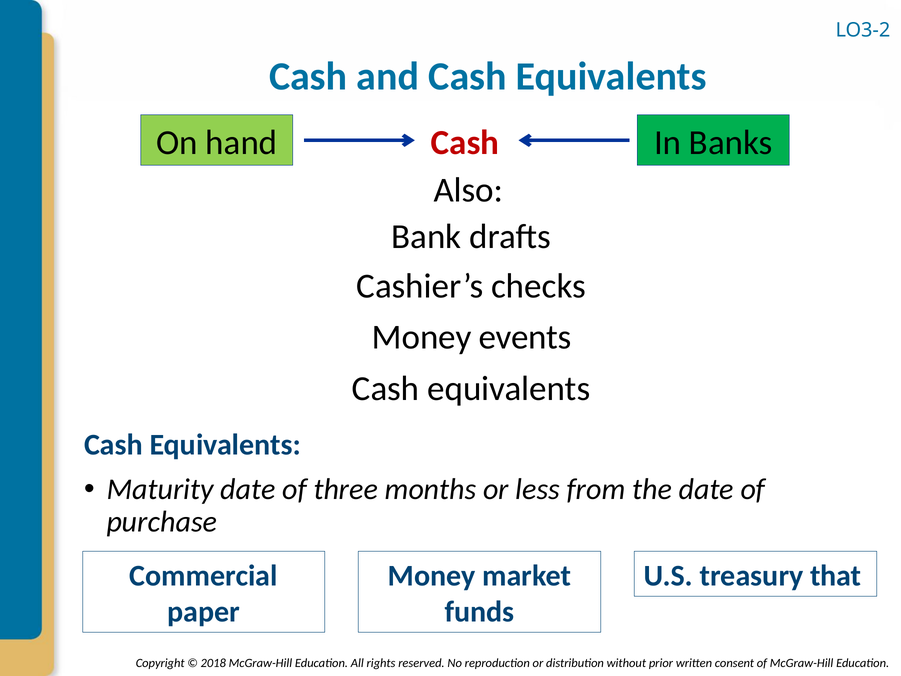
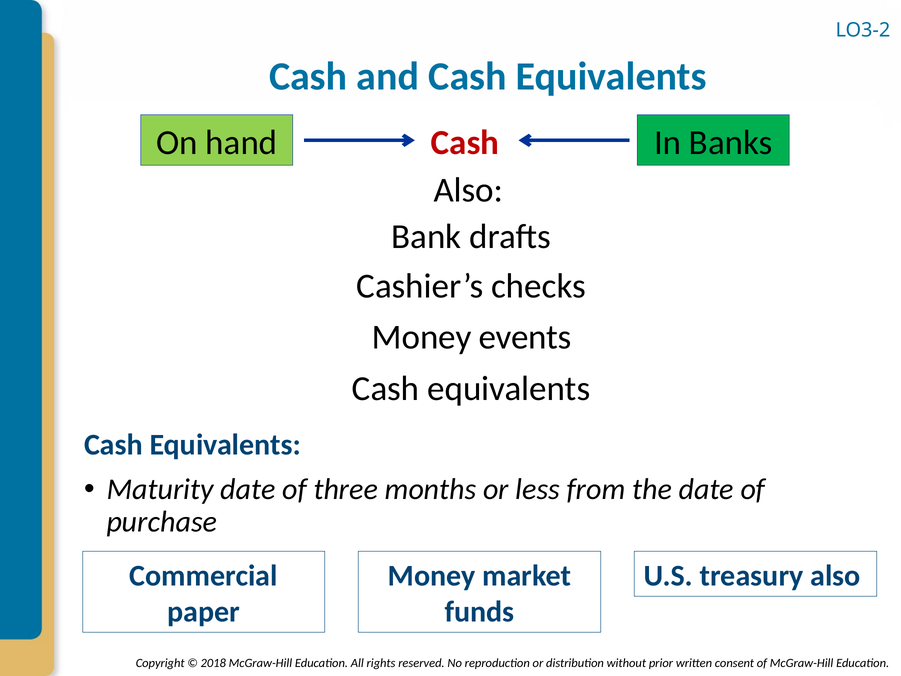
treasury that: that -> also (835, 576)
